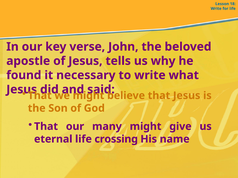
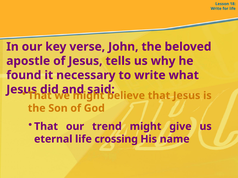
many: many -> trend (107, 127)
